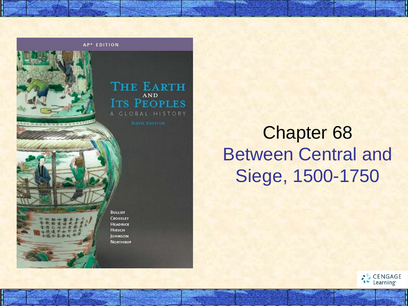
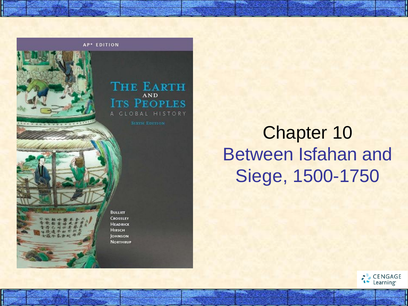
68: 68 -> 10 (342, 133)
Central: Central -> Isfahan (328, 154)
